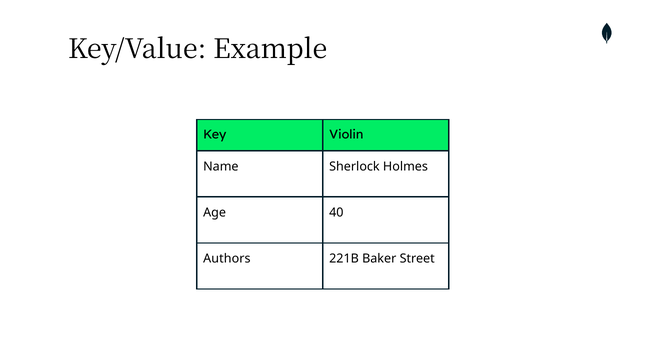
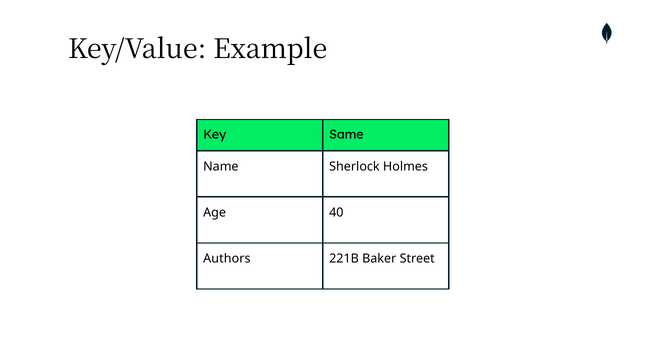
Violin: Violin -> Same (346, 134)
